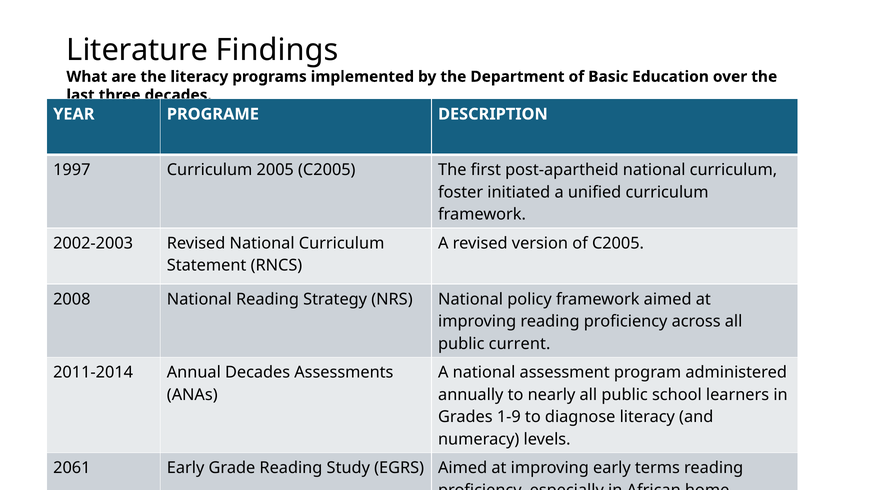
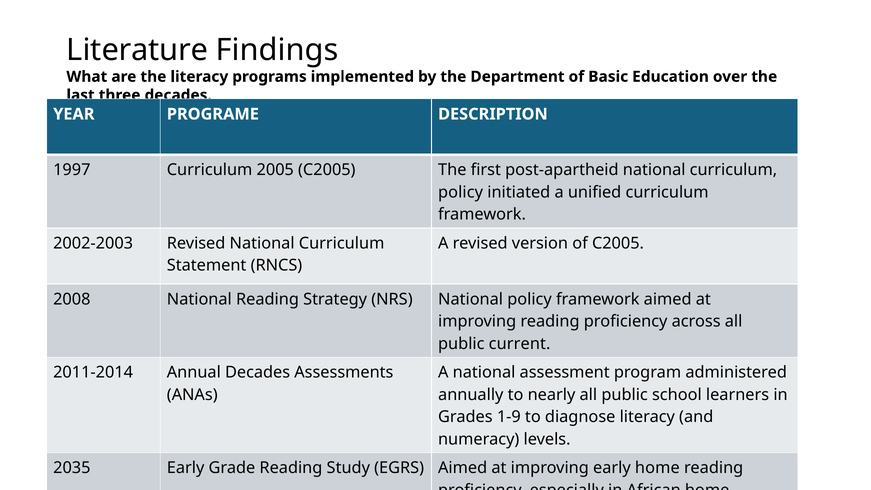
foster: foster -> policy (461, 192)
2061: 2061 -> 2035 (72, 468)
early terms: terms -> home (657, 468)
